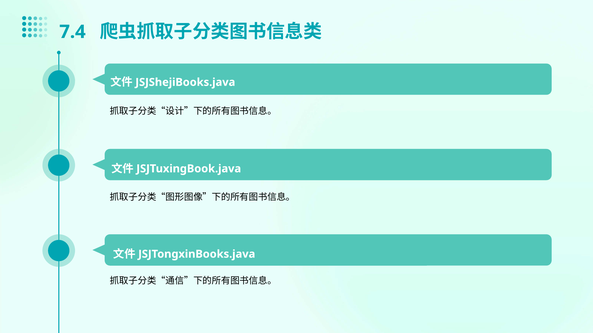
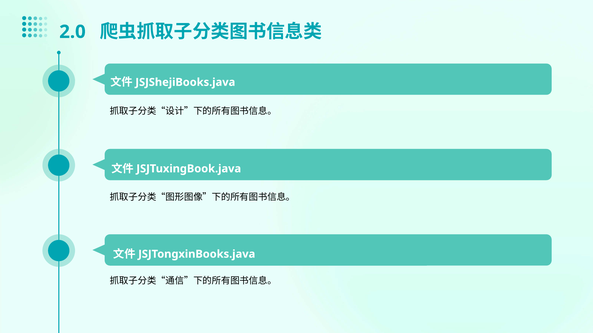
7.4: 7.4 -> 2.0 (72, 32)
